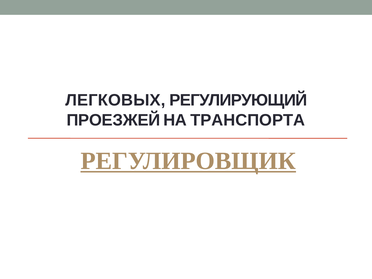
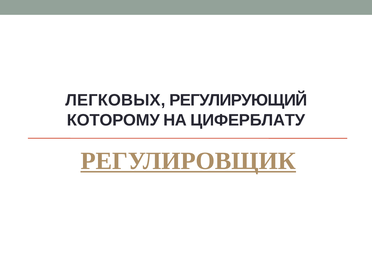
ПРОЕЗЖЕЙ: ПРОЕЗЖЕЙ -> КОТОРОМУ (113, 120)
ТРАНСПОРТА: ТРАНСПОРТА -> ЦИФЕРБЛАТУ (248, 120)
